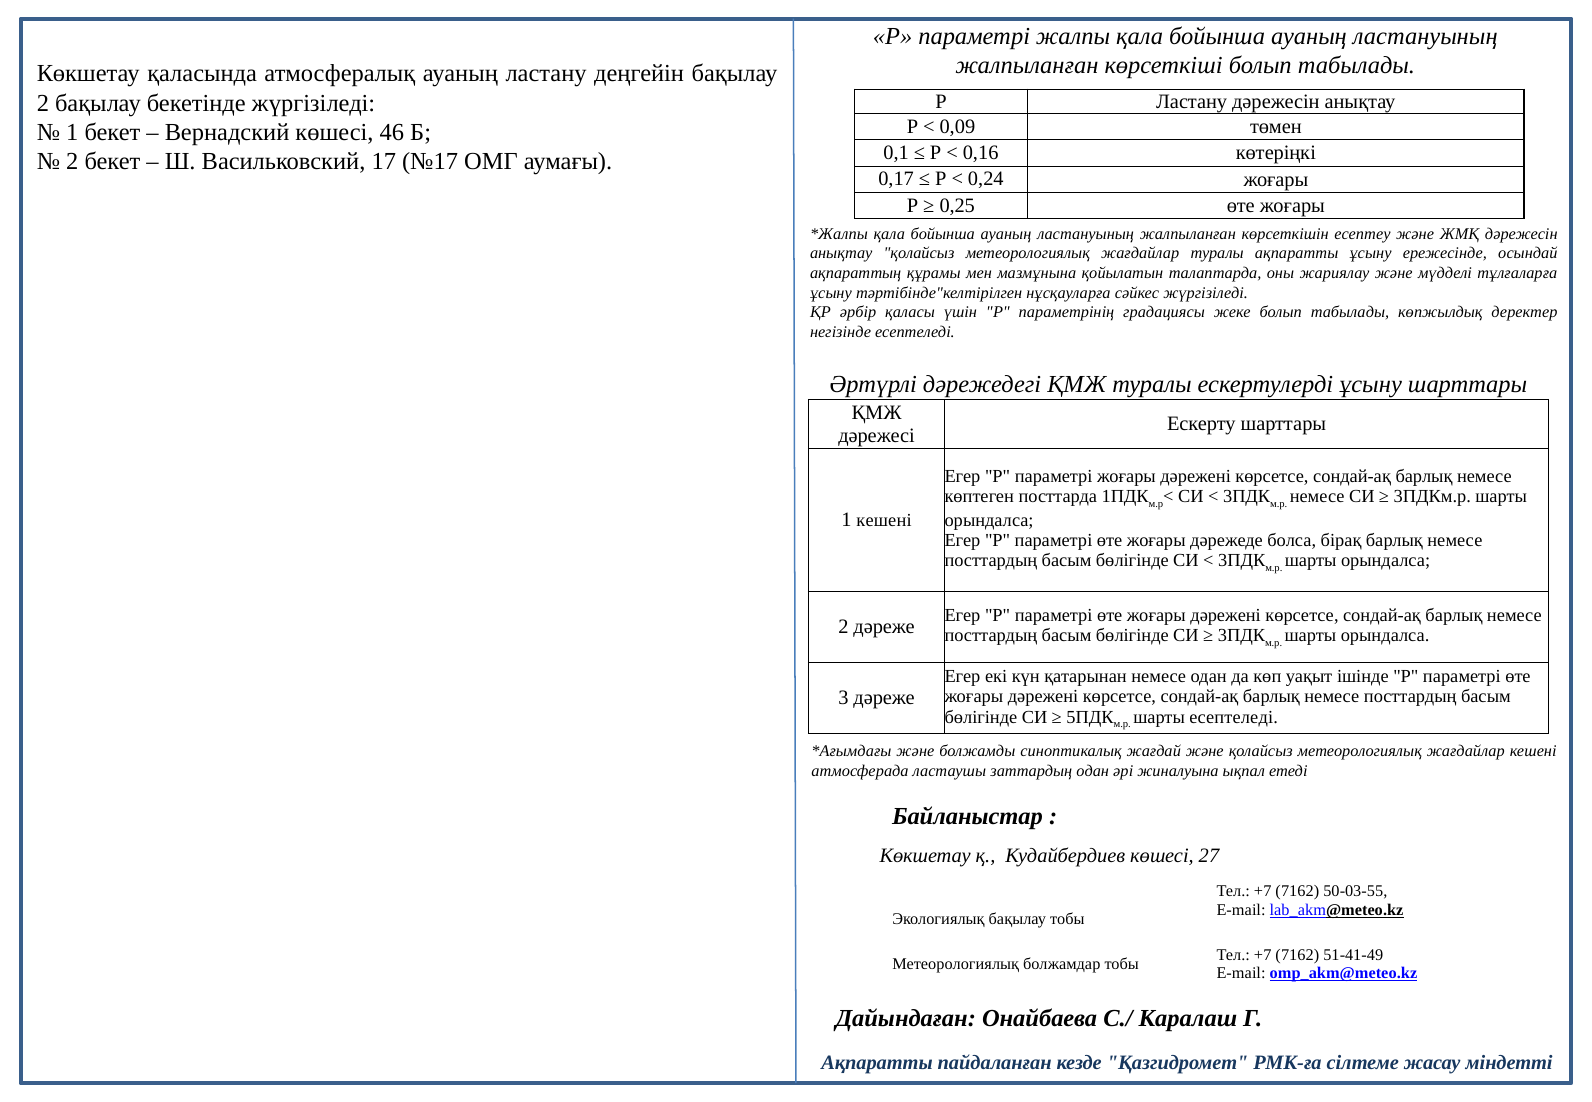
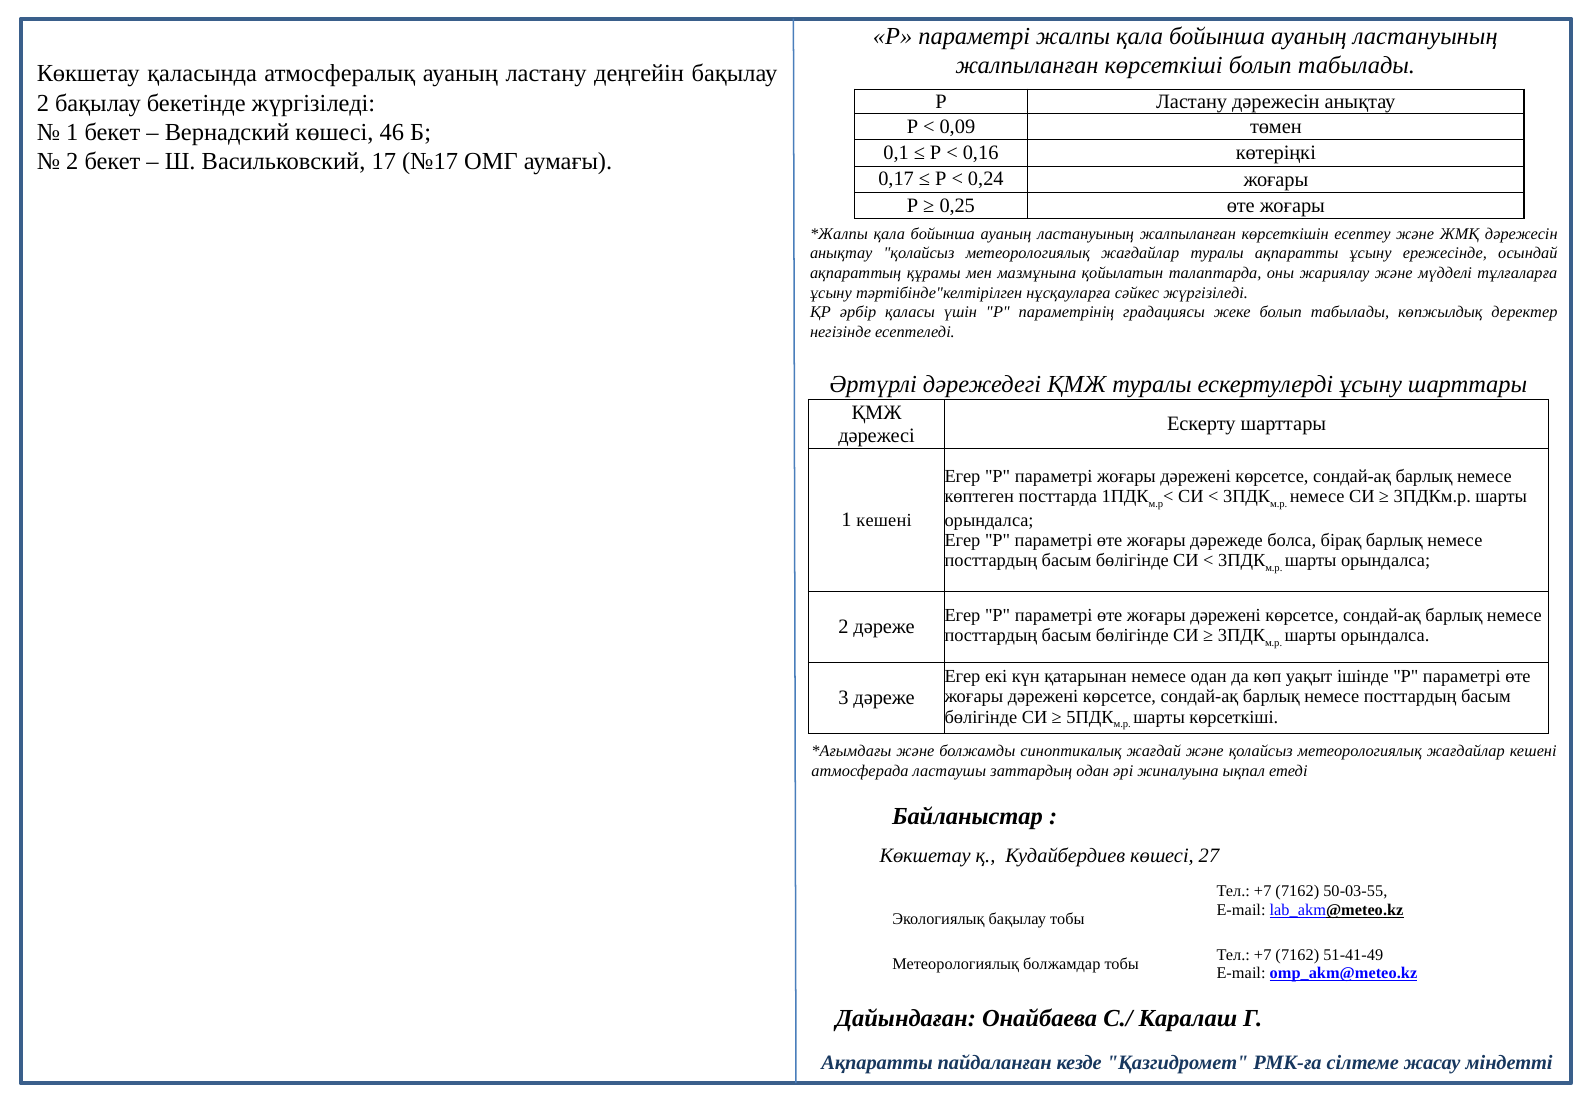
шарты есептеледі: есептеледі -> көрсеткіші (1234, 717)
